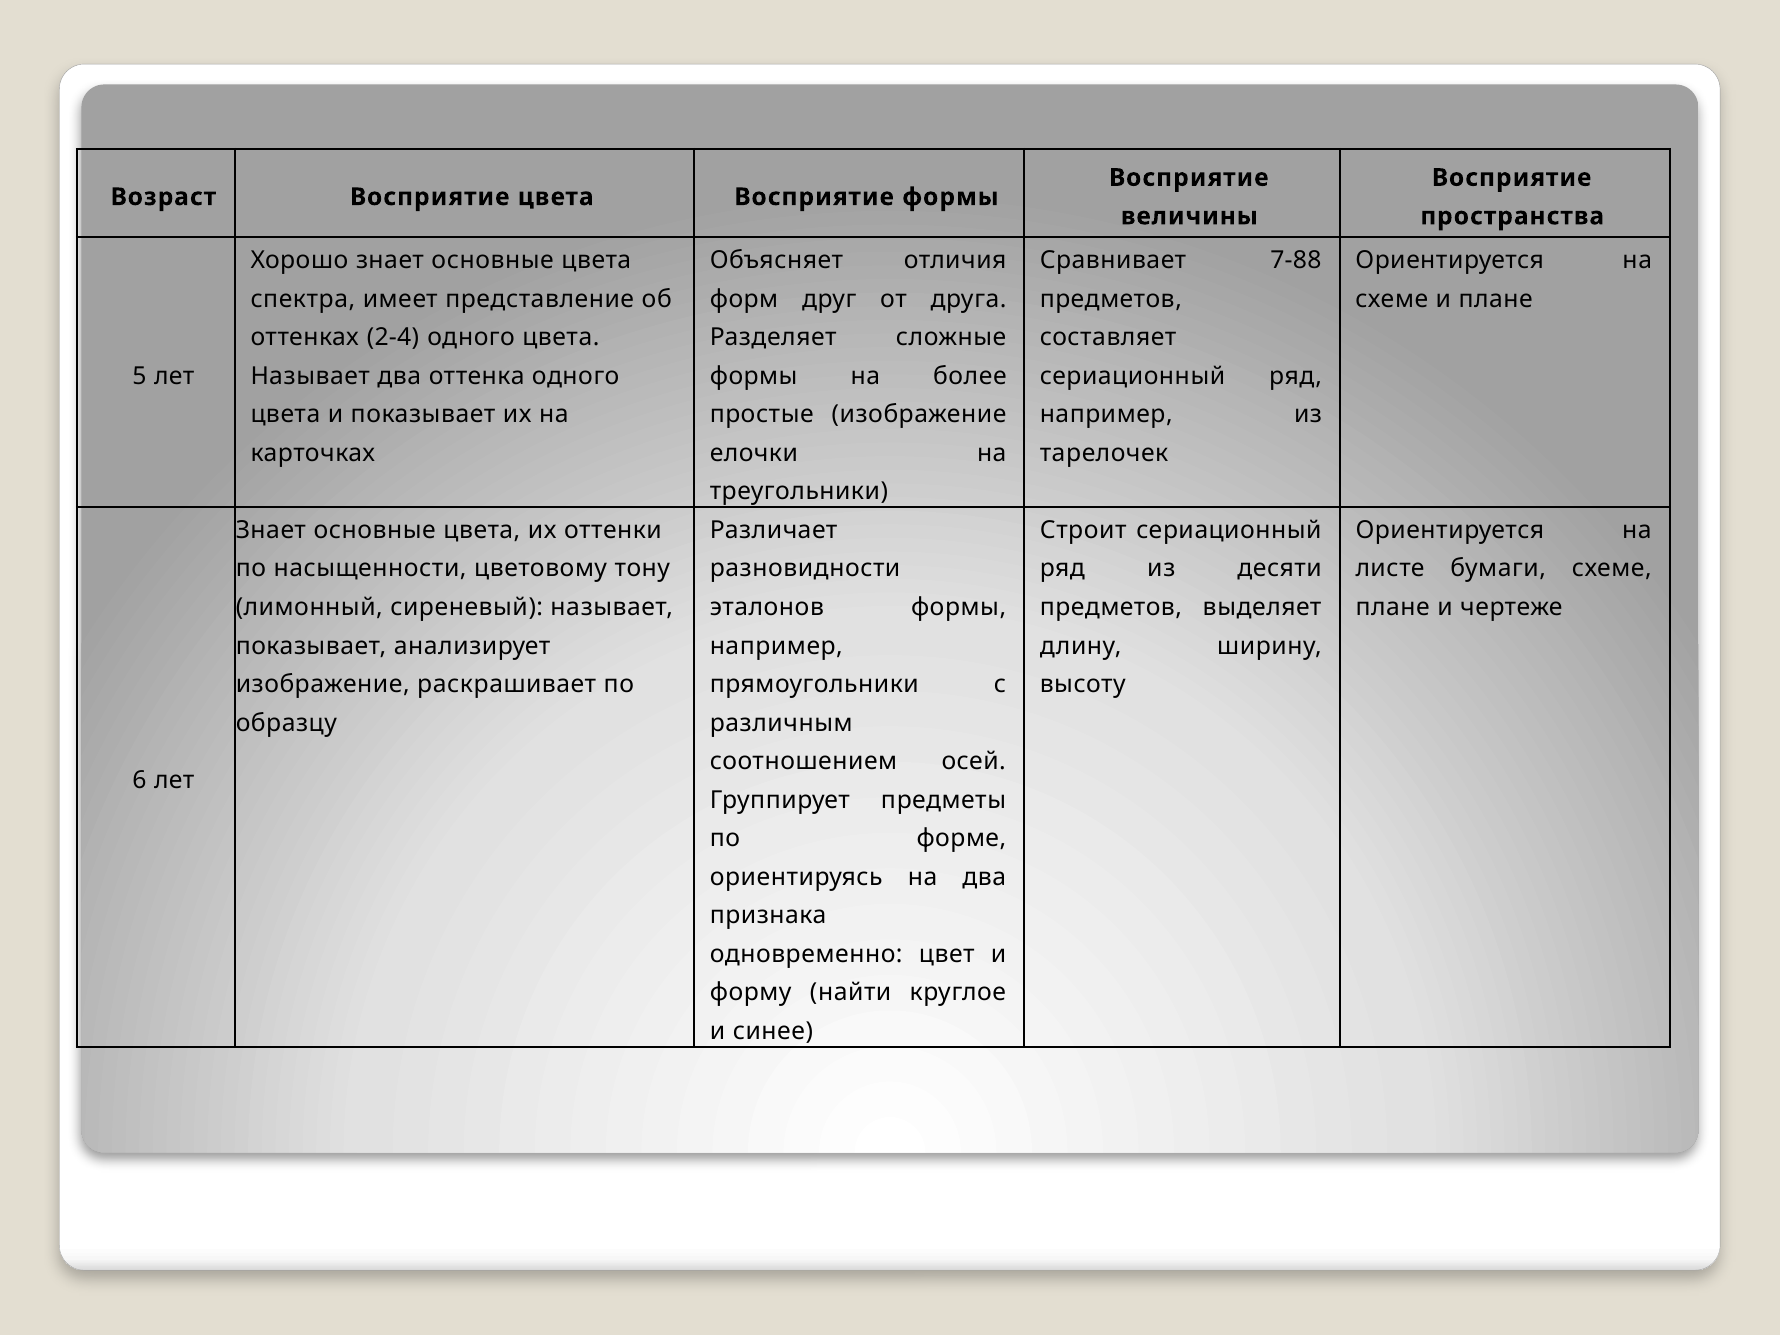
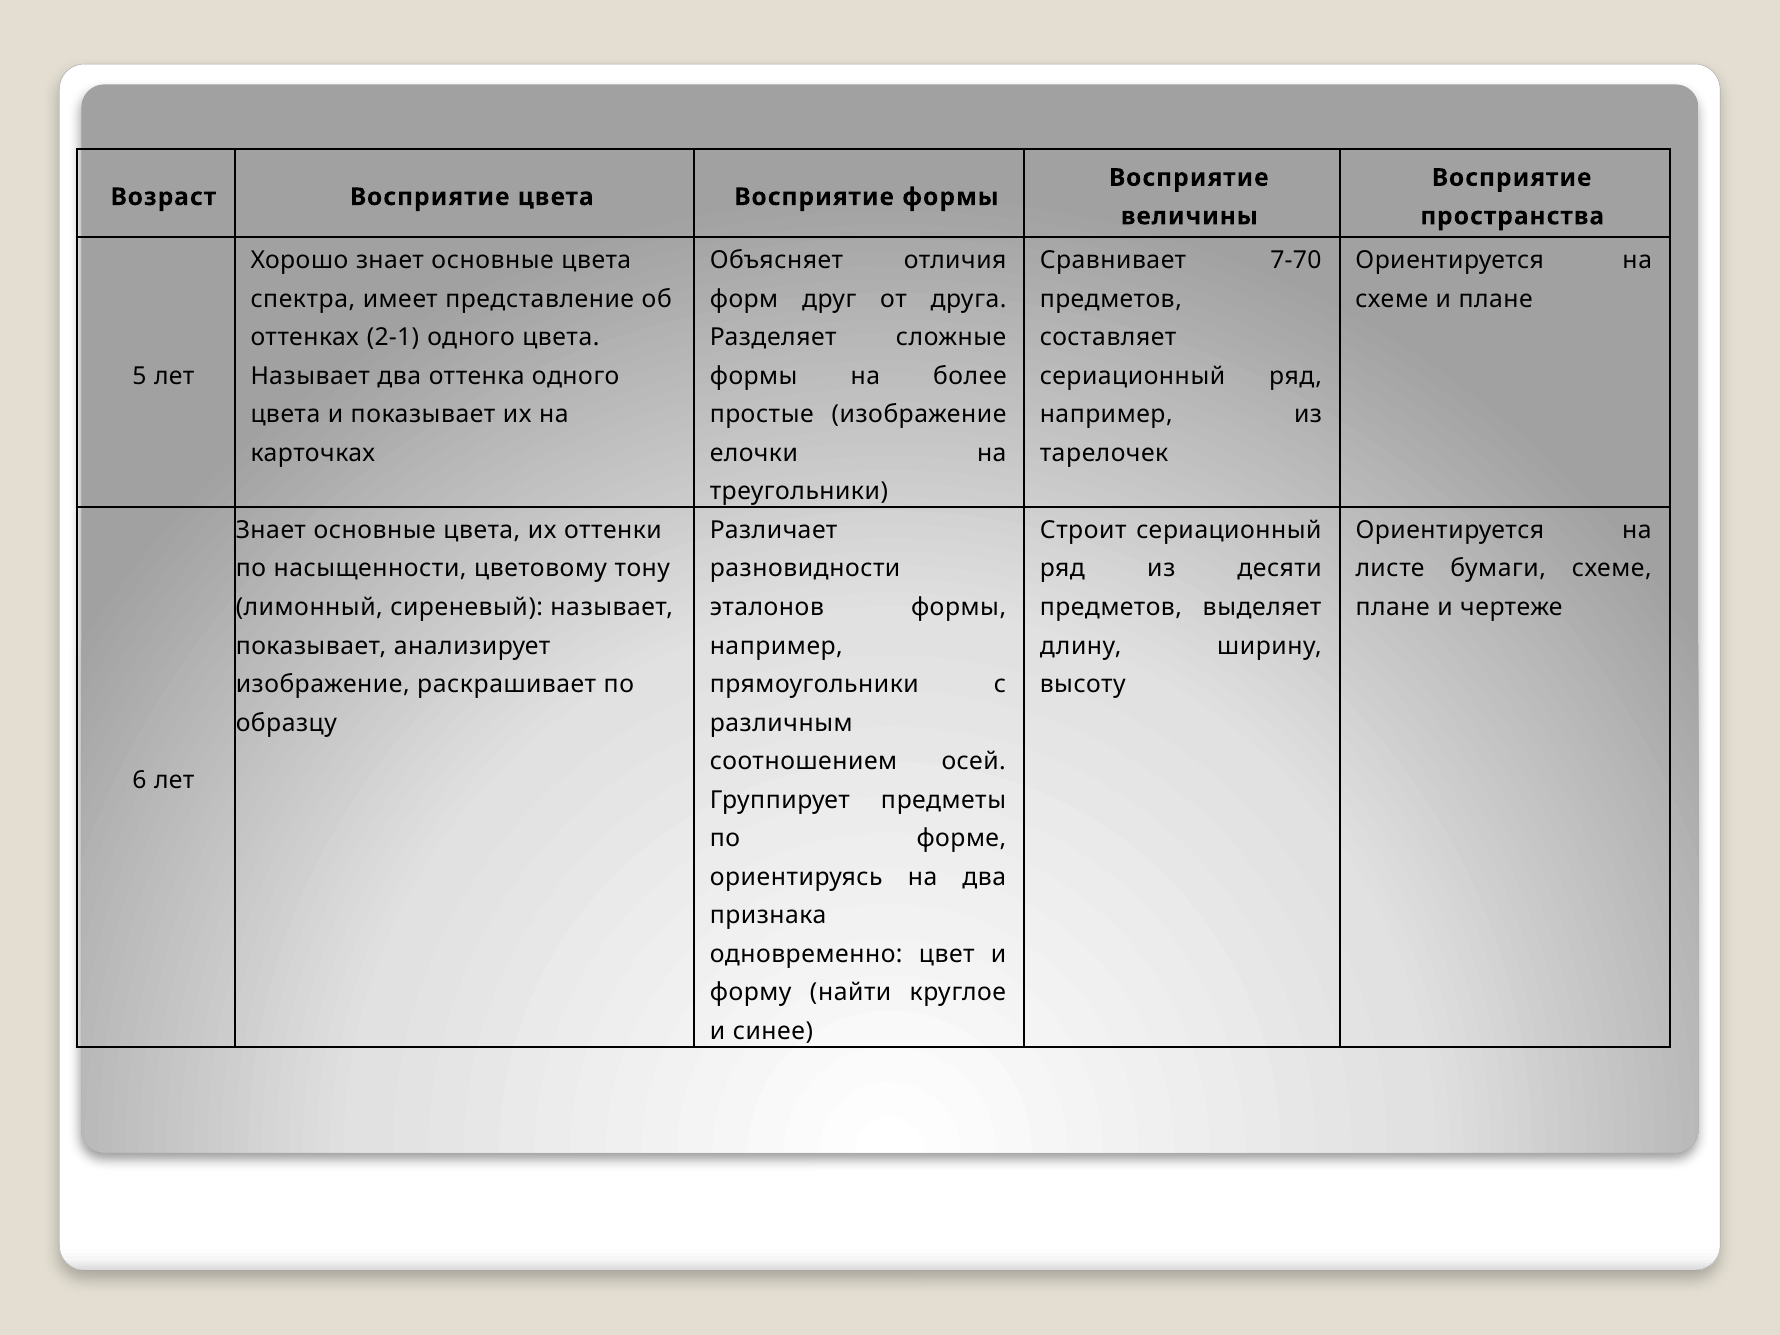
7-88: 7-88 -> 7-70 (1296, 260)
2-4: 2-4 -> 2-1 (393, 337)
